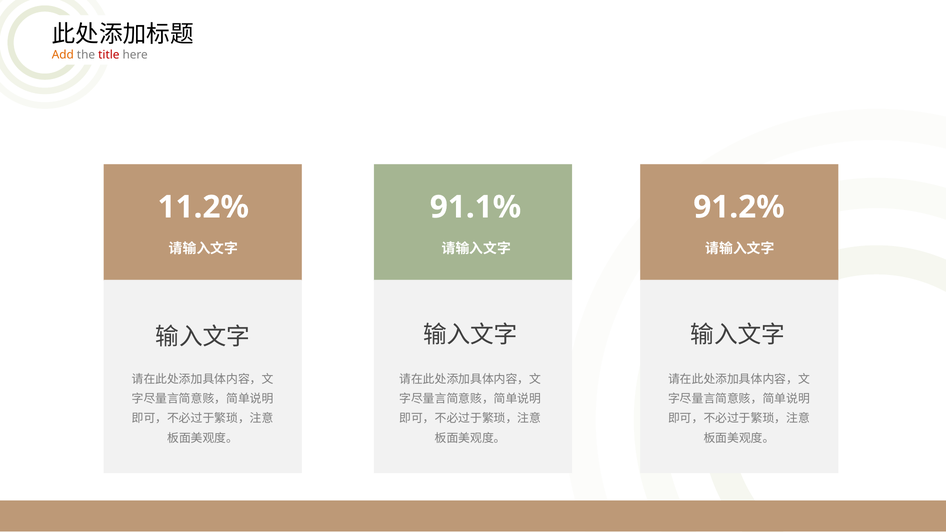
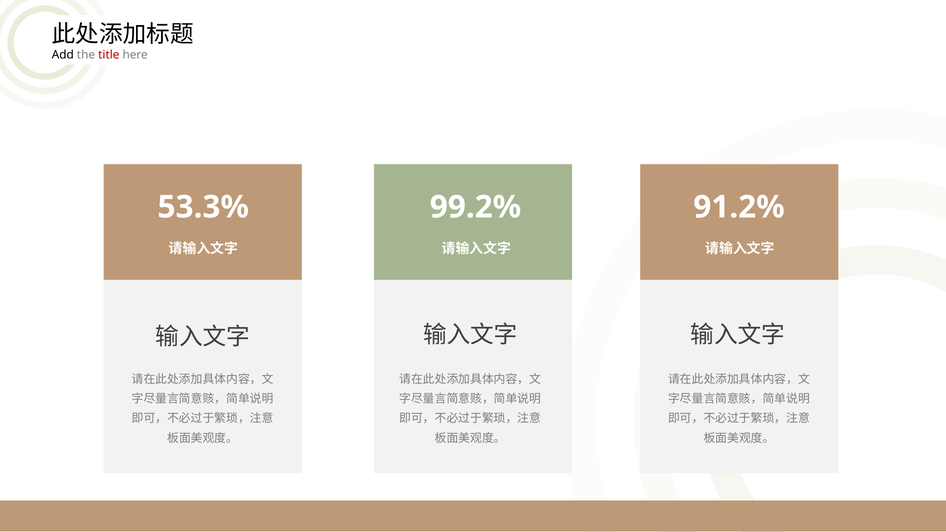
Add colour: orange -> black (63, 55)
11.2%: 11.2% -> 53.3% (203, 207)
91.1%: 91.1% -> 99.2% (475, 207)
